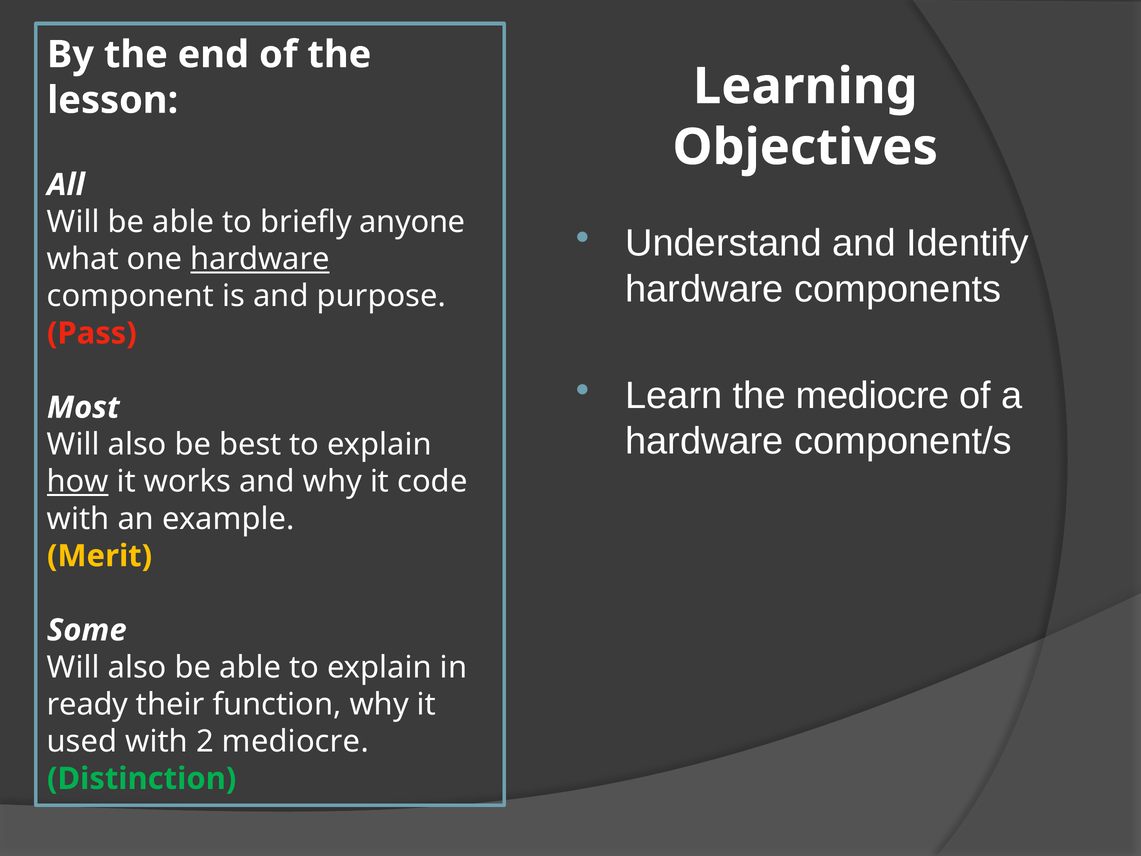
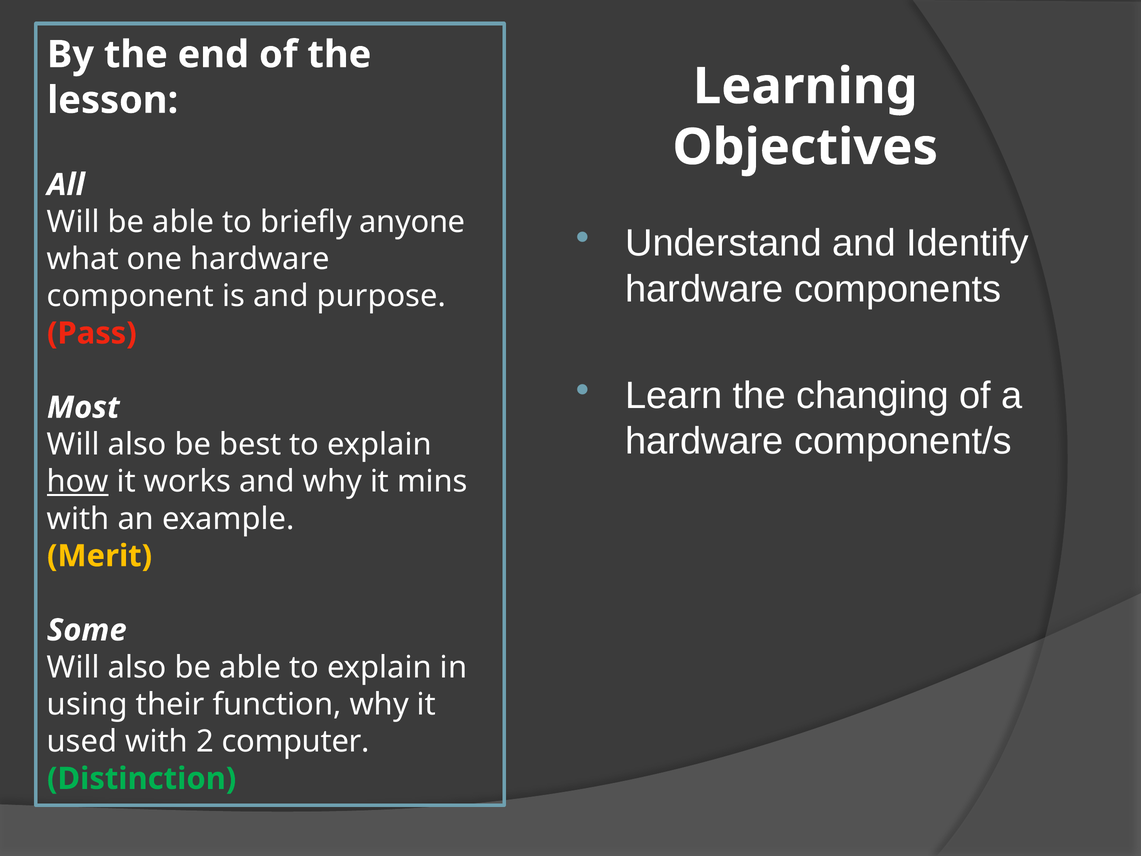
hardware underline: present -> none (260, 259)
the mediocre: mediocre -> changing (873, 395)
code: code -> mins (432, 482)
ready: ready -> using (87, 704)
2 mediocre: mediocre -> computer (296, 741)
